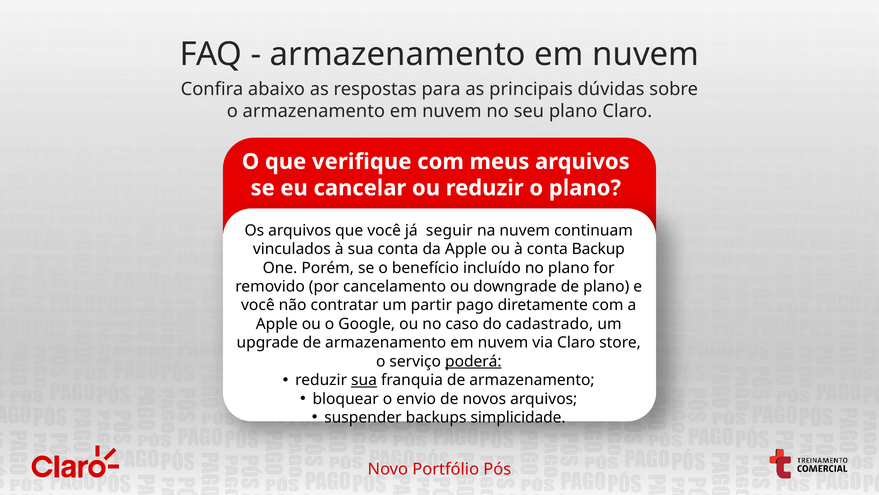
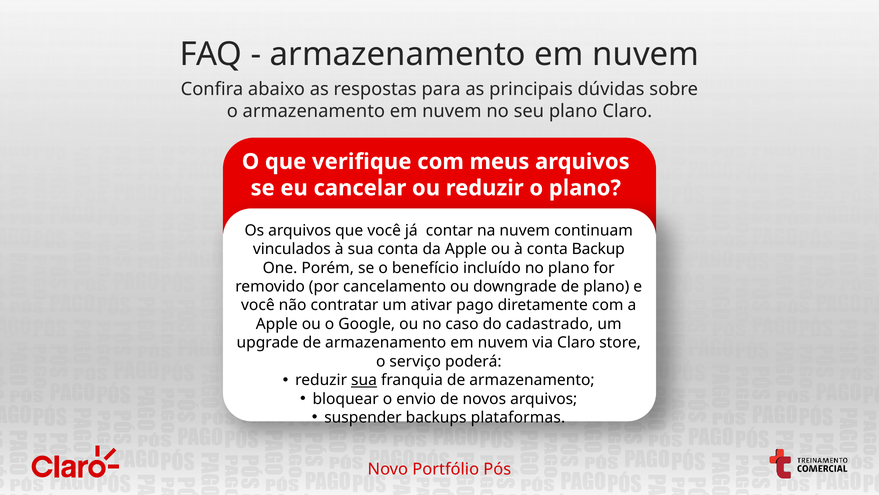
seguir: seguir -> contar (449, 230)
partir: partir -> ativar (431, 305)
poderá underline: present -> none (473, 361)
simplicidade: simplicidade -> plataformas (518, 417)
